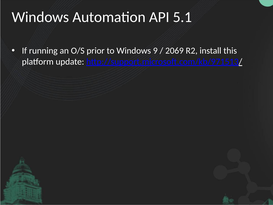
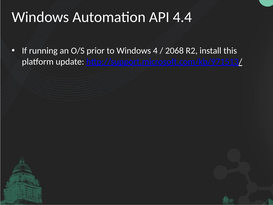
5.1: 5.1 -> 4.4 (182, 17)
9: 9 -> 4 (155, 51)
2069: 2069 -> 2068 (174, 51)
